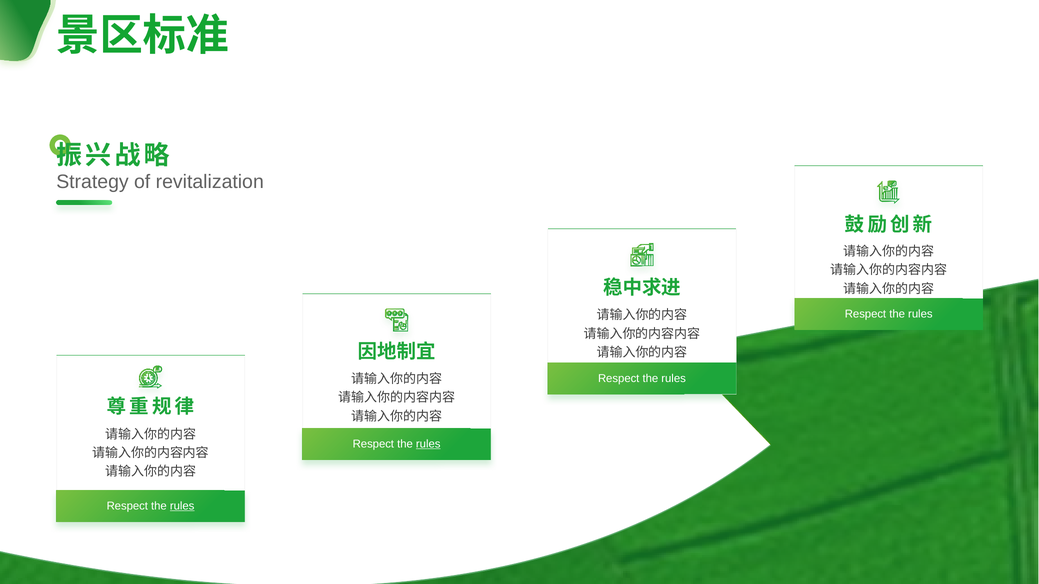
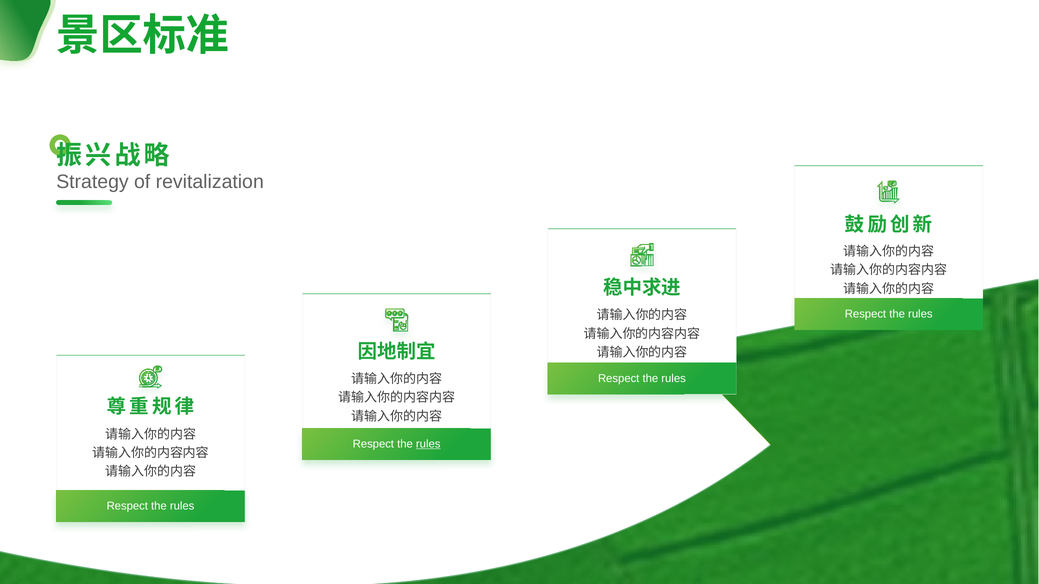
rules underline: present -> none (182, 506)
